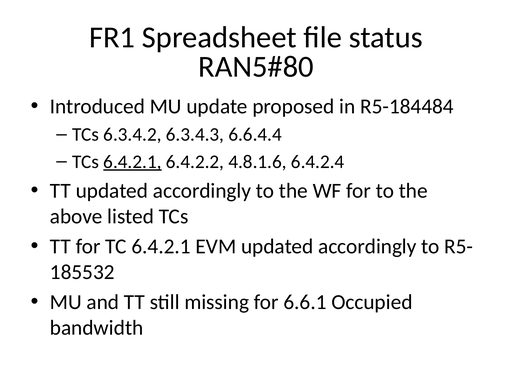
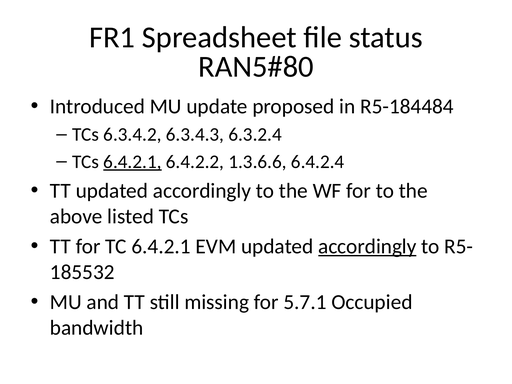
6.6.4.4: 6.6.4.4 -> 6.3.2.4 (255, 135)
4.8.1.6: 4.8.1.6 -> 1.3.6.6 (257, 162)
accordingly underline: none -> present (367, 246)
6.6.1: 6.6.1 -> 5.7.1 (305, 302)
